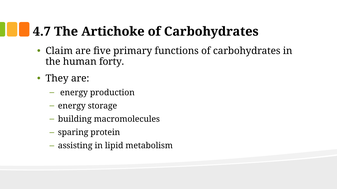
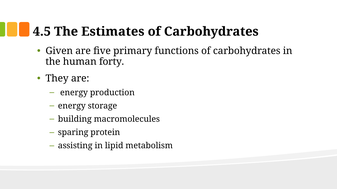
4.7: 4.7 -> 4.5 (42, 32)
Artichoke: Artichoke -> Estimates (113, 32)
Claim: Claim -> Given (59, 51)
